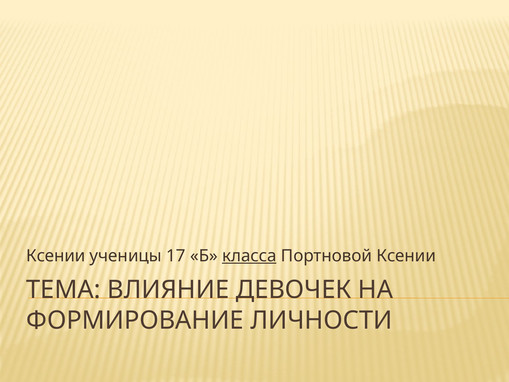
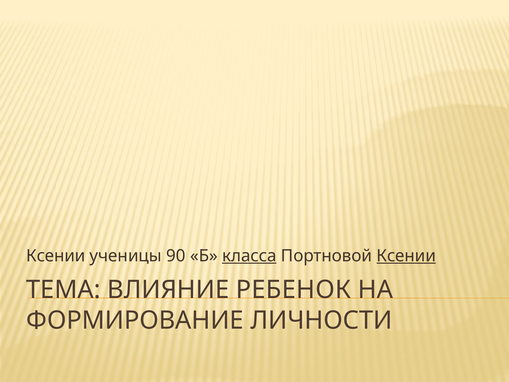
17: 17 -> 90 (176, 256)
Ксении underline: none -> present (406, 256)
ДЕВОЧЕК: ДЕВОЧЕК -> РЕБЕНОК (293, 290)
